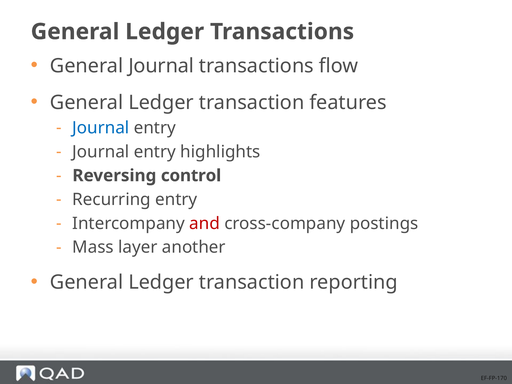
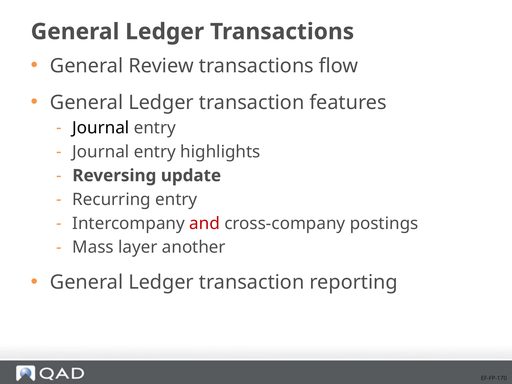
General Journal: Journal -> Review (161, 66)
Journal colour: blue -> black (101, 128)
control: control -> update (191, 176)
